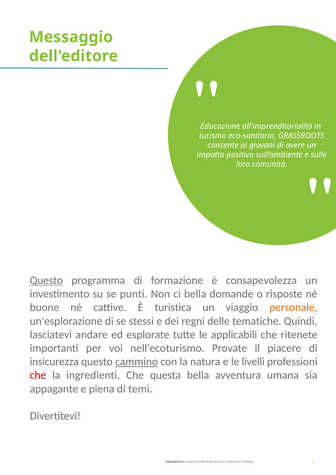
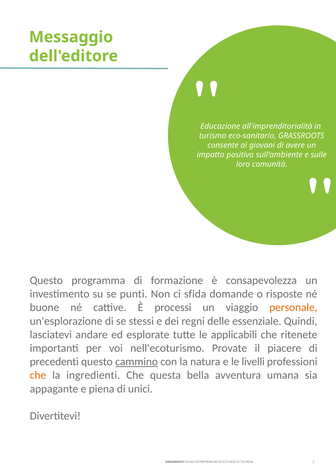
Questo underline: present -> none (46, 281)
ci bella: bella -> sfida (195, 294)
turistica: turistica -> processi (173, 308)
tematiche: tematiche -> essenziale (257, 321)
insicurezza: insicurezza -> precedenti (54, 362)
che colour: red -> orange (38, 375)
temi: temi -> unici (140, 389)
